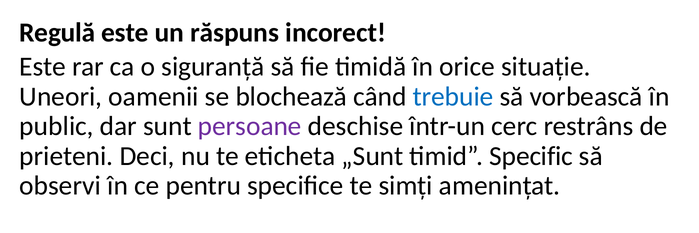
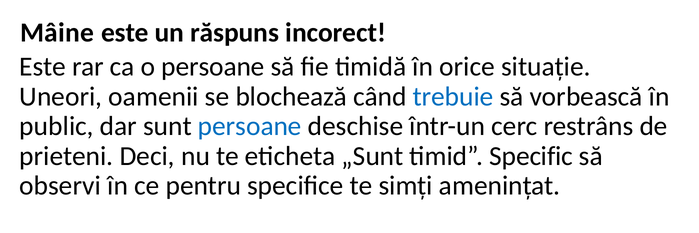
Regulă: Regulă -> Mâine (57, 33)
o siguranță: siguranță -> persoane (213, 67)
persoane colour: purple -> blue (250, 126)
